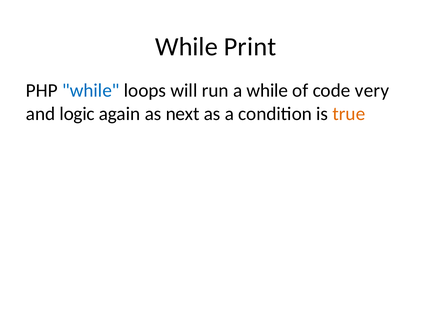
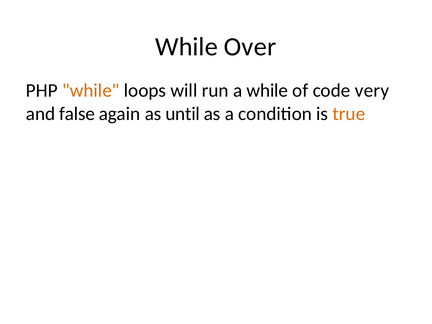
Print: Print -> Over (250, 47)
while colour: blue -> orange (91, 91)
logic: logic -> false (77, 114)
next: next -> until (183, 114)
